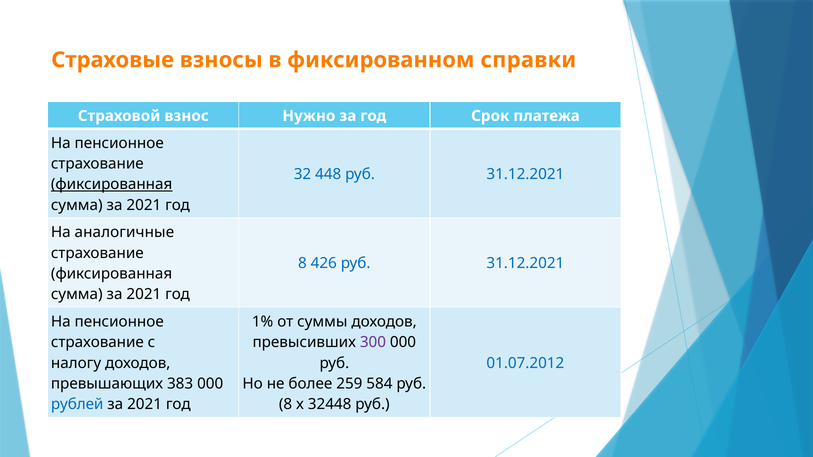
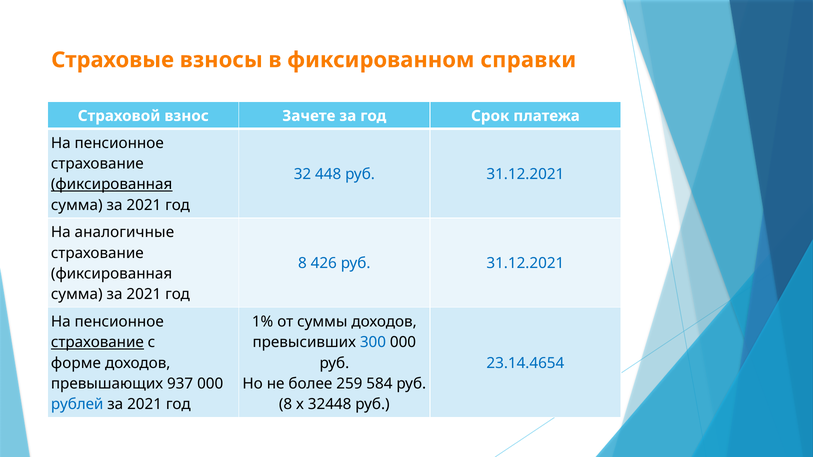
Нужно: Нужно -> Зачете (309, 116)
страхование underline: none -> present (97, 342)
300 colour: purple -> blue (373, 342)
налогу: налогу -> форме (76, 363)
01.07.2012: 01.07.2012 -> 23.14.4654 (525, 363)
383: 383 -> 937 (180, 384)
